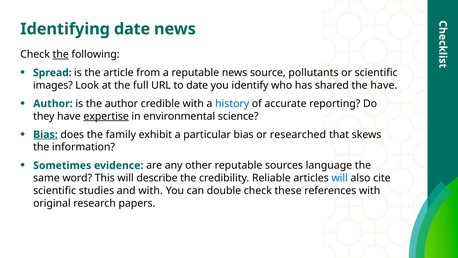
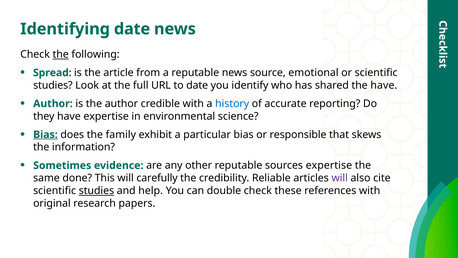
pollutants: pollutants -> emotional (313, 73)
images: images -> studies (53, 85)
expertise underline: present -> none (106, 116)
researched: researched -> responsible (298, 134)
sources language: language -> expertise (329, 165)
word: word -> done (77, 178)
describe: describe -> carefully (157, 178)
will colour: blue -> purple (340, 178)
studies underline: none -> present (96, 190)
and with: with -> help (151, 190)
